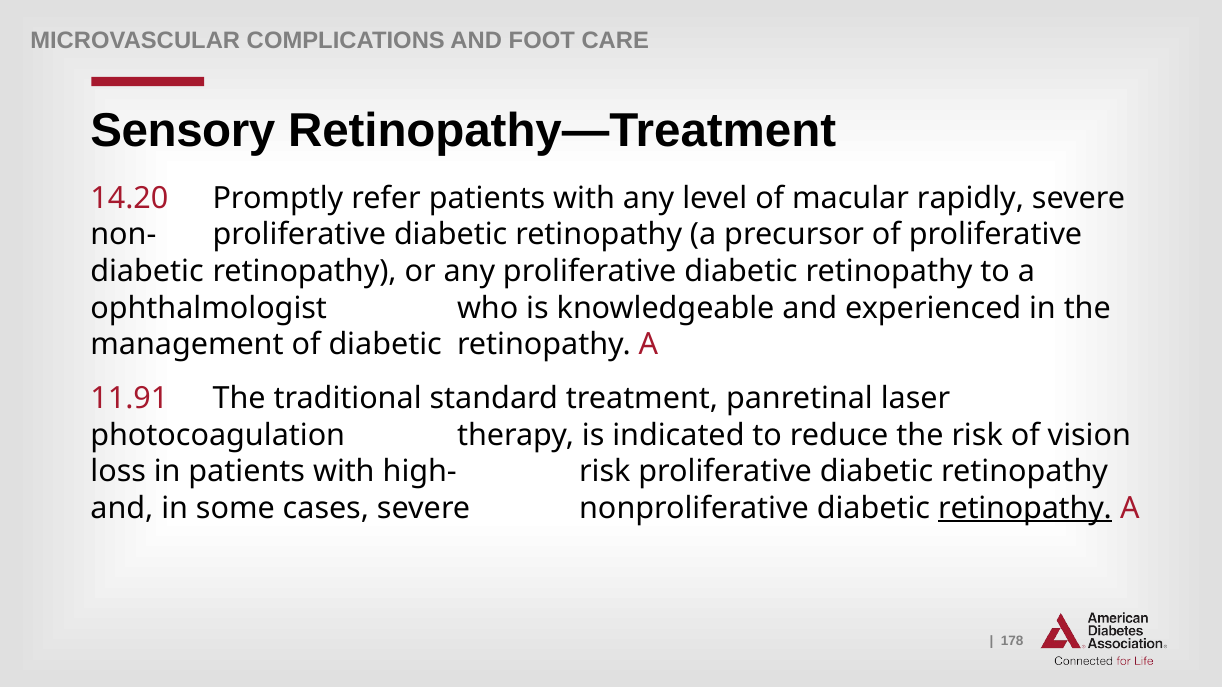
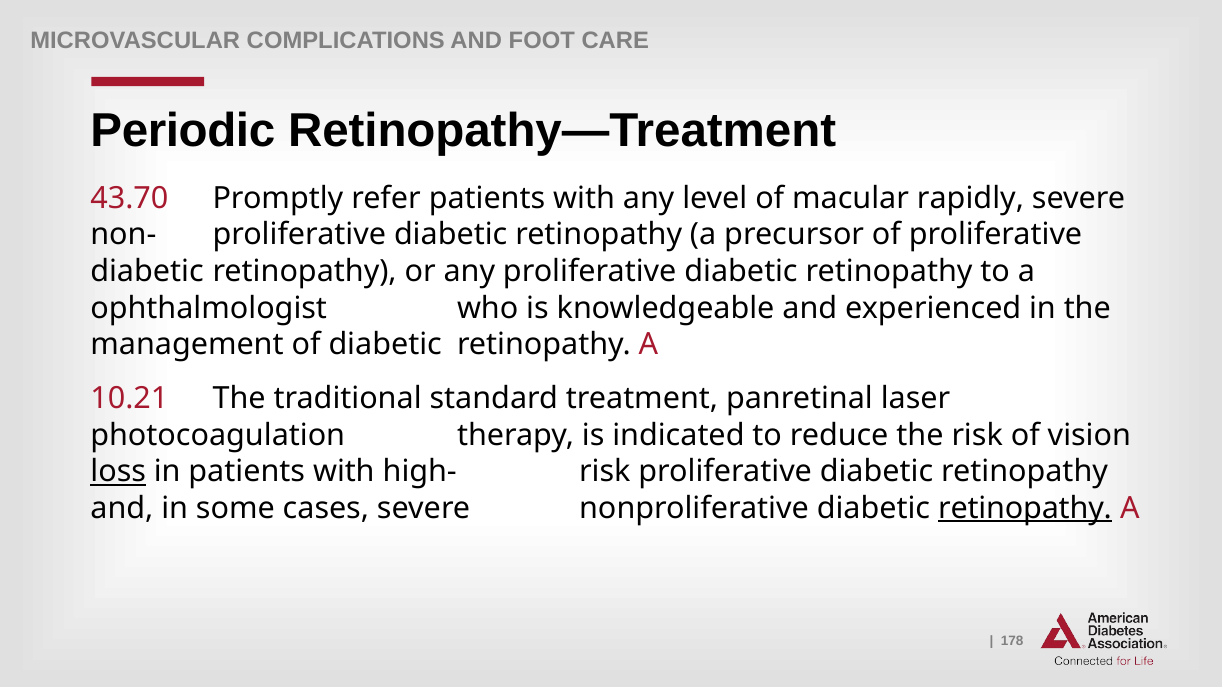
Sensory: Sensory -> Periodic (183, 131)
14.20: 14.20 -> 43.70 (129, 198)
11.91: 11.91 -> 10.21 (129, 399)
loss underline: none -> present (118, 472)
